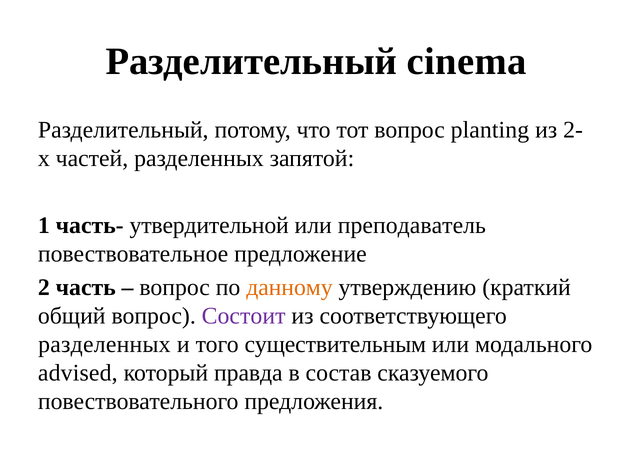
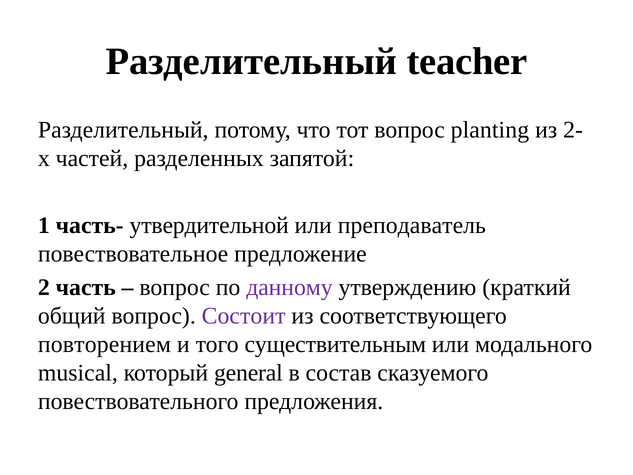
cinema: cinema -> teacher (467, 61)
данному colour: orange -> purple (289, 287)
разделенных: разделенных -> повторением (104, 344)
advised: advised -> musical (78, 373)
правда: правда -> general (248, 373)
